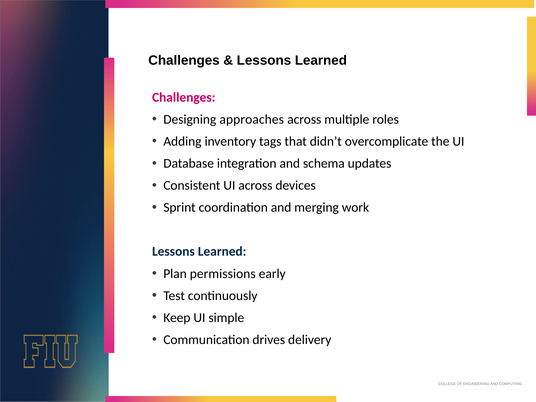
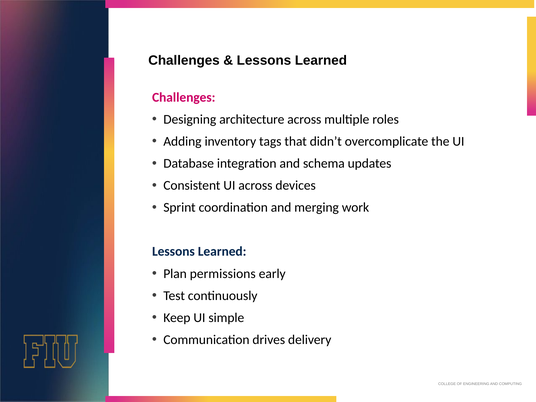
approaches: approaches -> architecture (252, 119)
